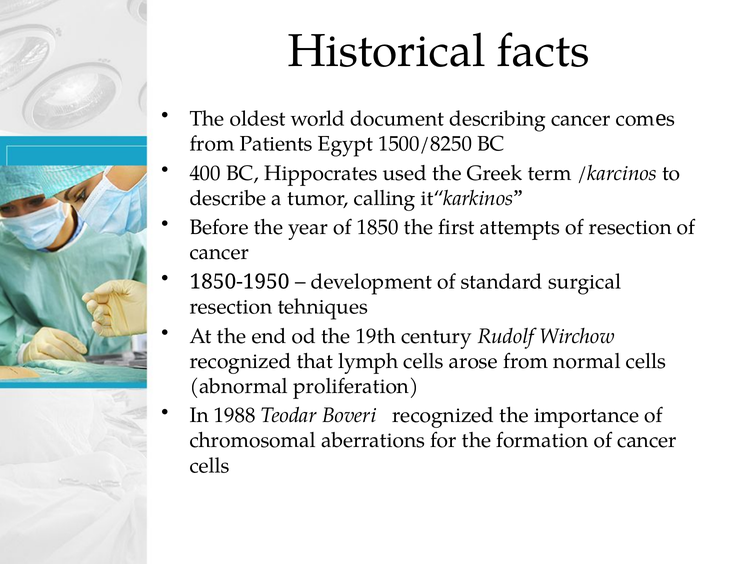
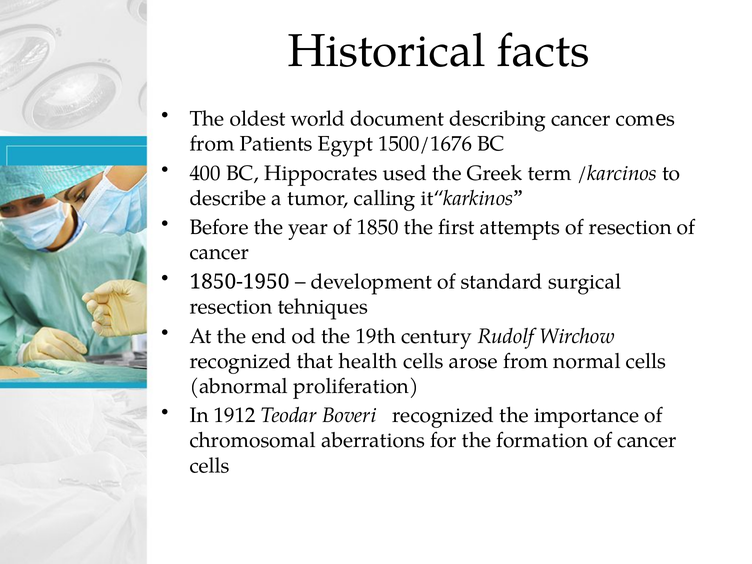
1500/8250: 1500/8250 -> 1500/1676 (425, 144)
lymph: lymph -> health (368, 361)
1988: 1988 -> 1912 (235, 416)
